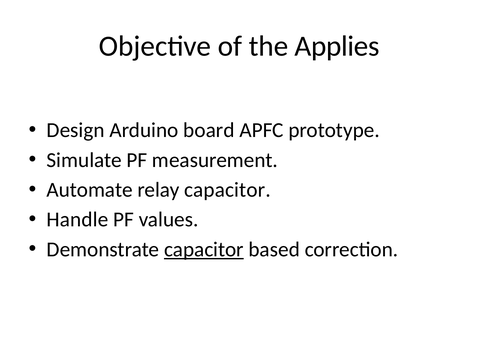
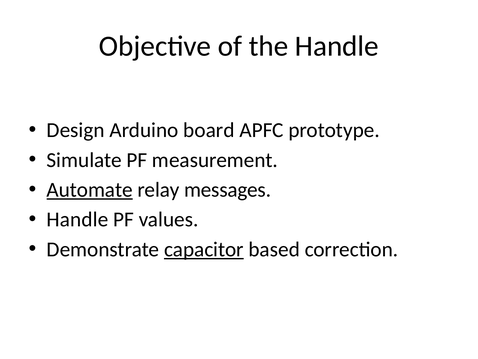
the Applies: Applies -> Handle (337, 46)
Automate underline: none -> present (90, 190)
relay capacitor: capacitor -> messages (228, 190)
